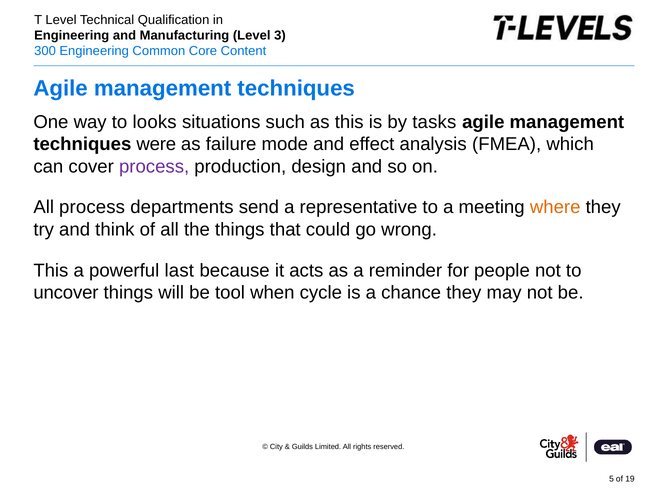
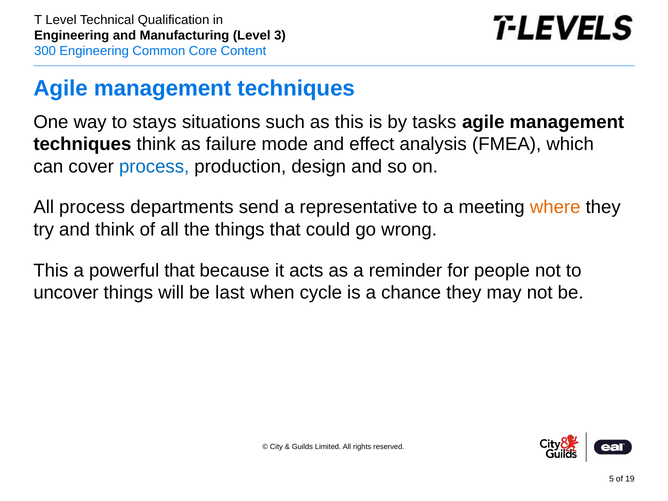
looks: looks -> stays (155, 122)
techniques were: were -> think (156, 144)
process colour: purple -> blue (154, 167)
powerful last: last -> that (179, 270)
tool: tool -> last (230, 293)
